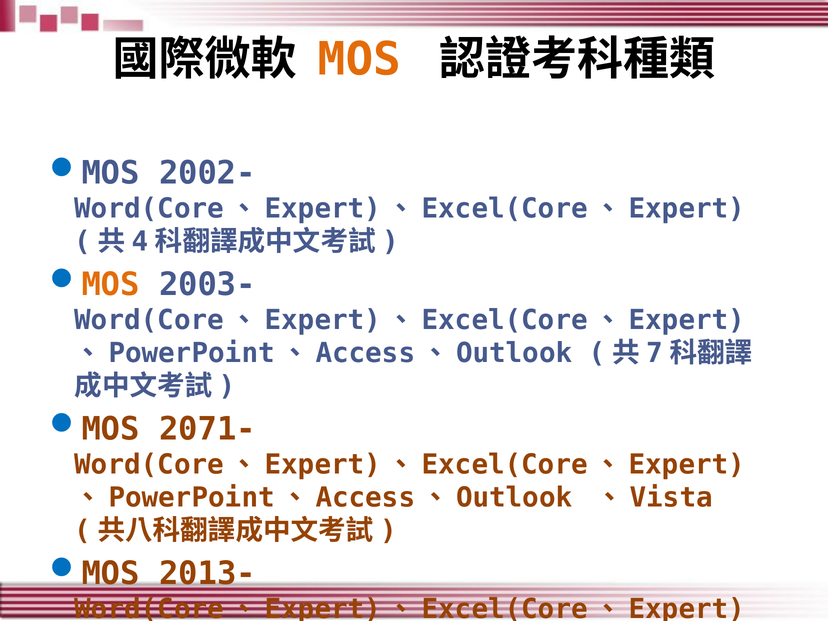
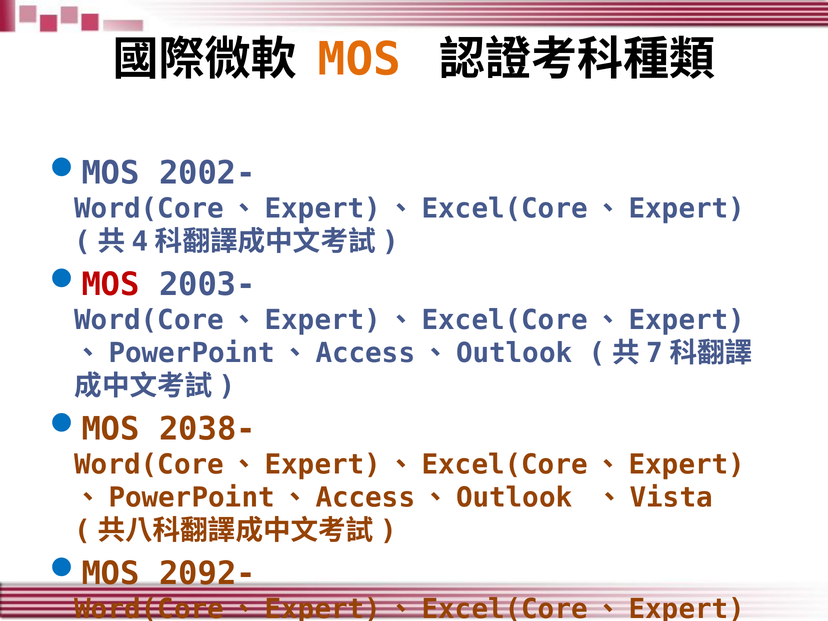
MOS colour: orange -> red (111, 284)
2071-: 2071- -> 2038- (207, 429)
2013-: 2013- -> 2092- (207, 573)
